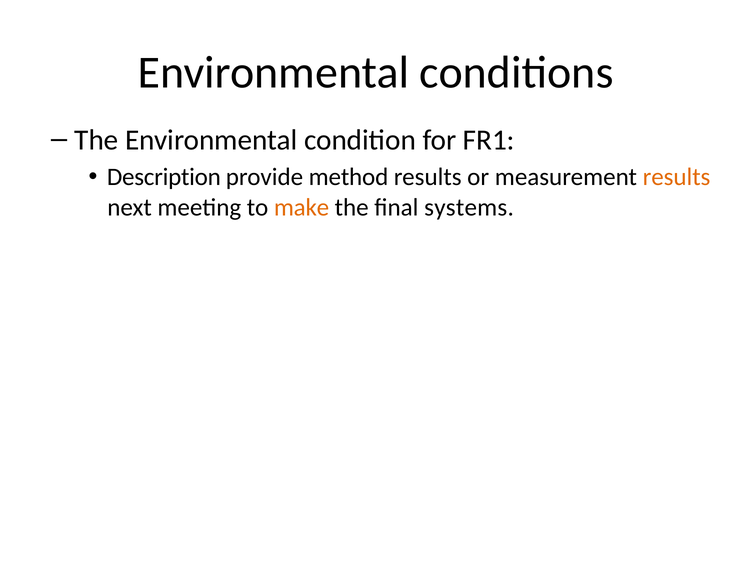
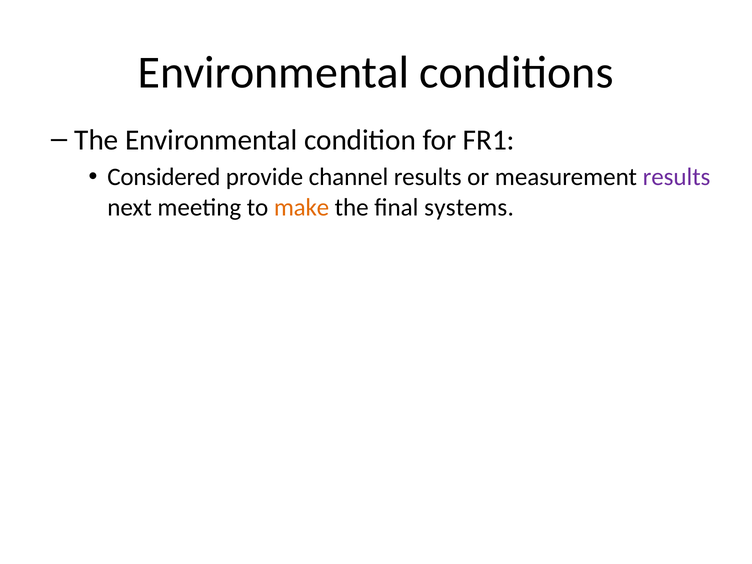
Description: Description -> Considered (164, 177)
method: method -> channel (349, 177)
results colour: orange -> purple (677, 177)
